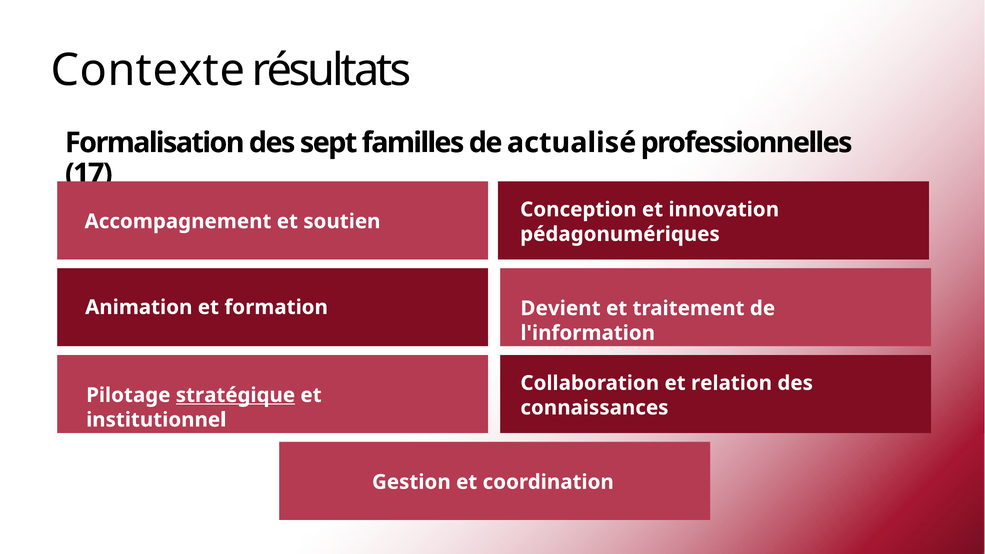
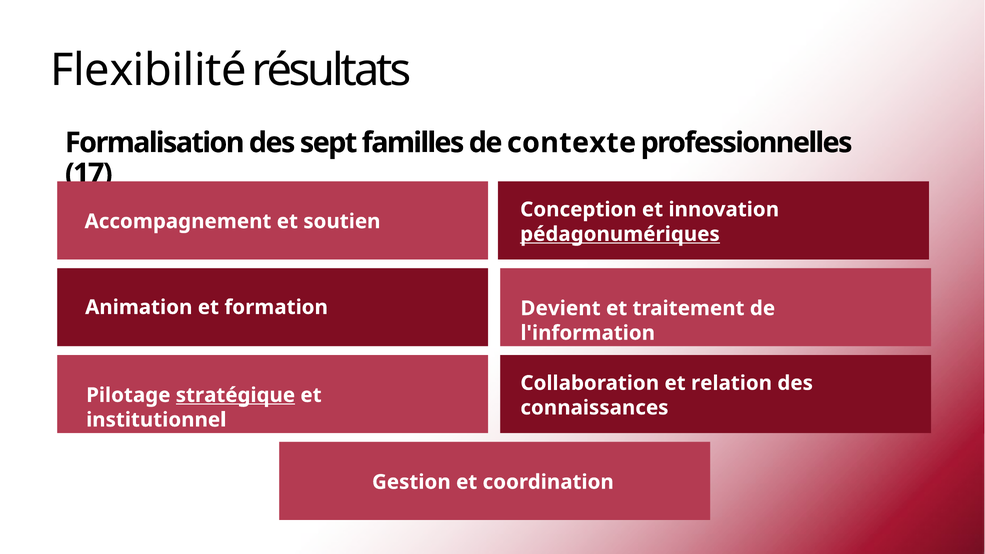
Contexte: Contexte -> Flexibilité (148, 70)
actualisé: actualisé -> contexte (572, 143)
pédagonumériques underline: none -> present (620, 234)
